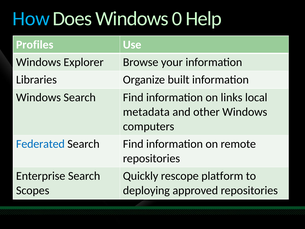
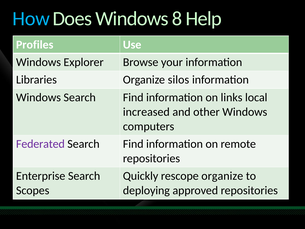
0: 0 -> 8 (177, 19)
built: built -> silos (178, 80)
metadata: metadata -> increased (146, 112)
Federated colour: blue -> purple (40, 144)
rescope platform: platform -> organize (222, 176)
